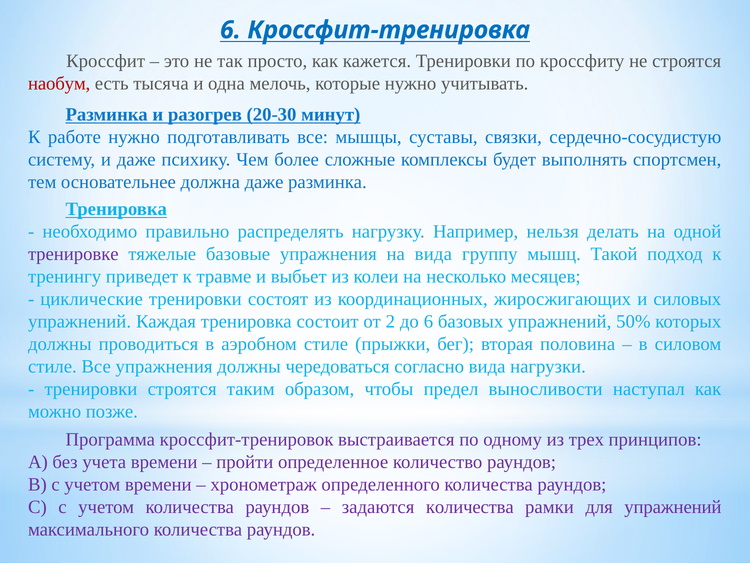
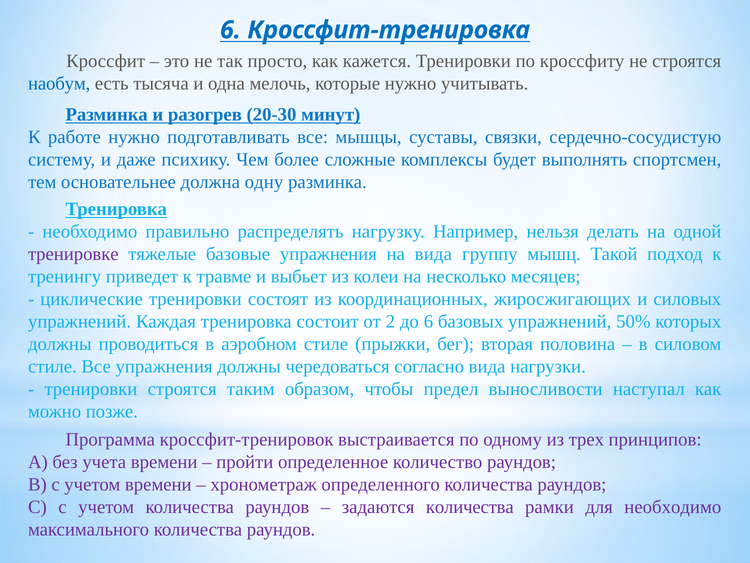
наобум colour: red -> blue (59, 84)
должна даже: даже -> одну (264, 182)
для упражнений: упражнений -> необходимо (673, 507)
